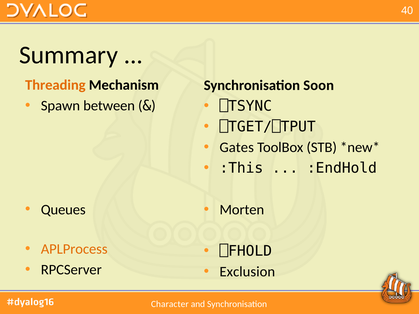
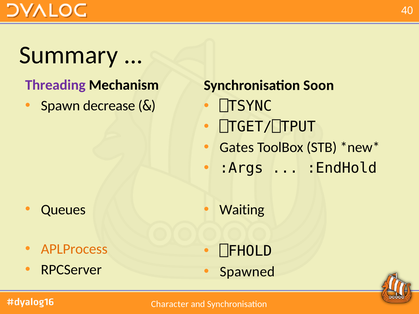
Threading colour: orange -> purple (55, 85)
between: between -> decrease (109, 106)
:This: :This -> :Args (241, 168)
Morten: Morten -> Waiting (242, 210)
Exclusion: Exclusion -> Spawned (247, 272)
